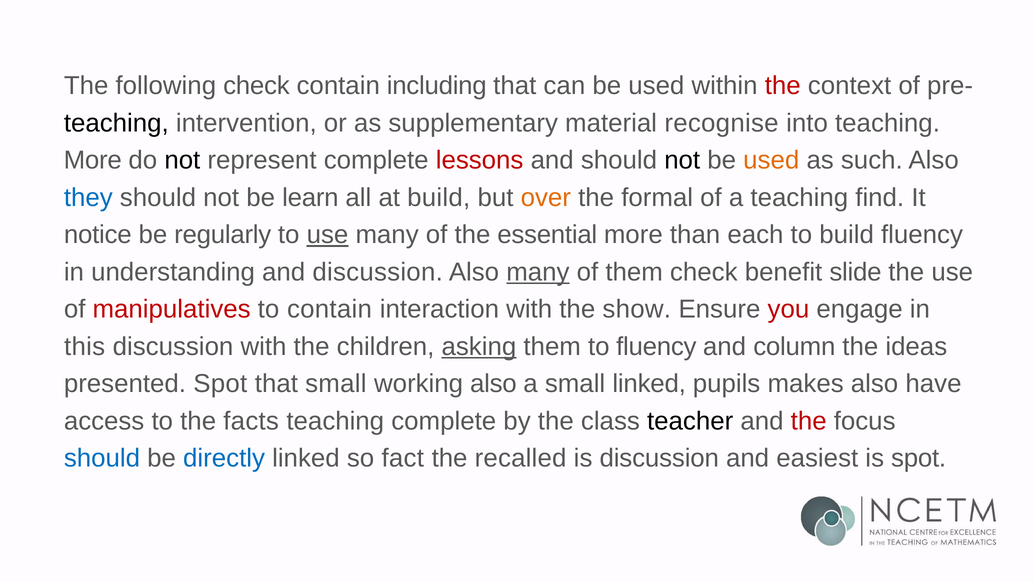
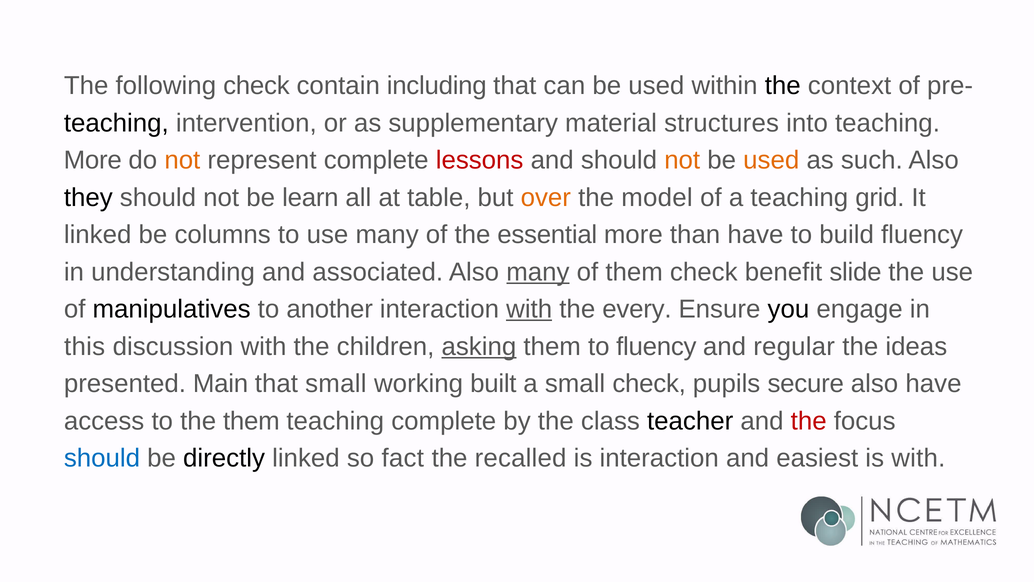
the colour: red -> black (783, 86)
recognise: recognise -> structures (722, 123)
not colour: black -> orange (182, 160)
not colour: black -> orange (682, 160)
they colour: blue -> black (88, 197)
at build: build -> table (439, 197)
formal: formal -> model (657, 197)
find: find -> grid (880, 197)
notice: notice -> linked (98, 235)
regularly: regularly -> columns (223, 235)
use underline: present -> none (328, 235)
than each: each -> have (755, 235)
and discussion: discussion -> associated (378, 272)
manipulatives colour: red -> black (172, 309)
to contain: contain -> another (330, 309)
with underline: none -> present (529, 309)
show: show -> every (637, 309)
you colour: red -> black (788, 309)
column: column -> regular (794, 346)
presented Spot: Spot -> Main (221, 384)
working also: also -> built (493, 384)
small linked: linked -> check (649, 384)
makes: makes -> secure (806, 384)
the facts: facts -> them (251, 421)
directly colour: blue -> black (224, 458)
is discussion: discussion -> interaction (659, 458)
is spot: spot -> with (918, 458)
